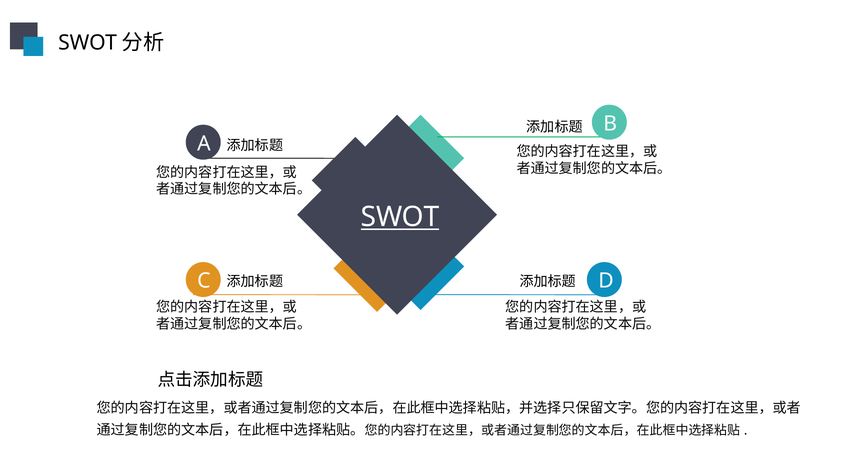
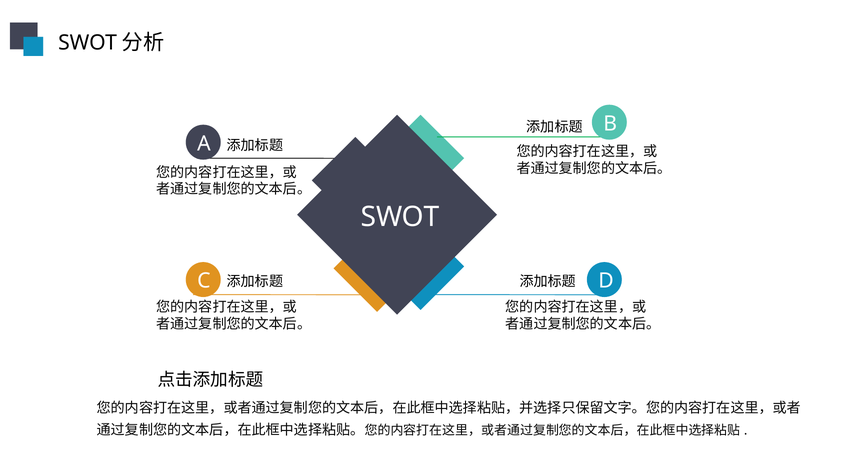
SWOT underline: present -> none (400, 217)
